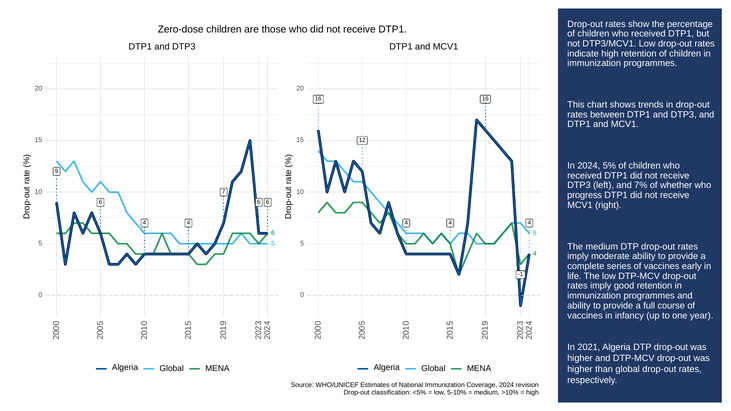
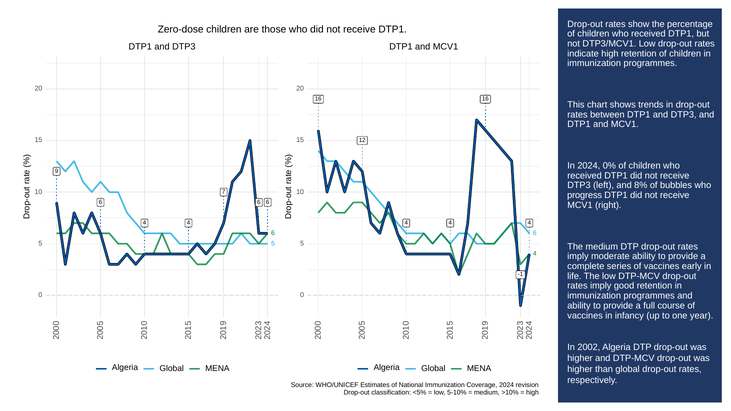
5%: 5% -> 0% (609, 166)
7%: 7% -> 8% (641, 186)
whether: whether -> bubbles (676, 186)
2021: 2021 -> 2002 (589, 347)
